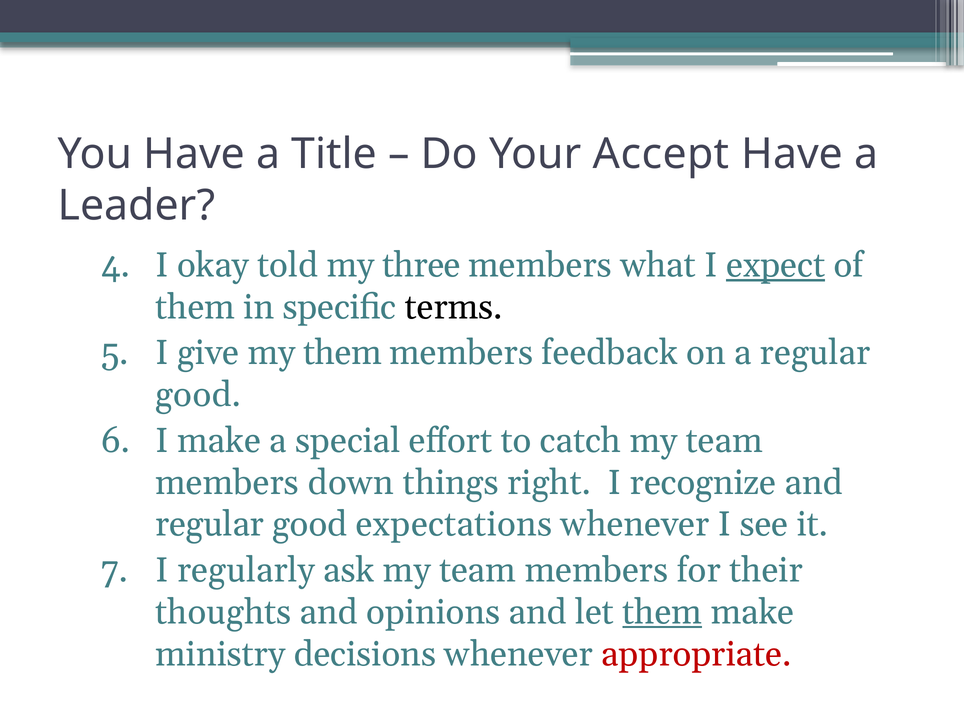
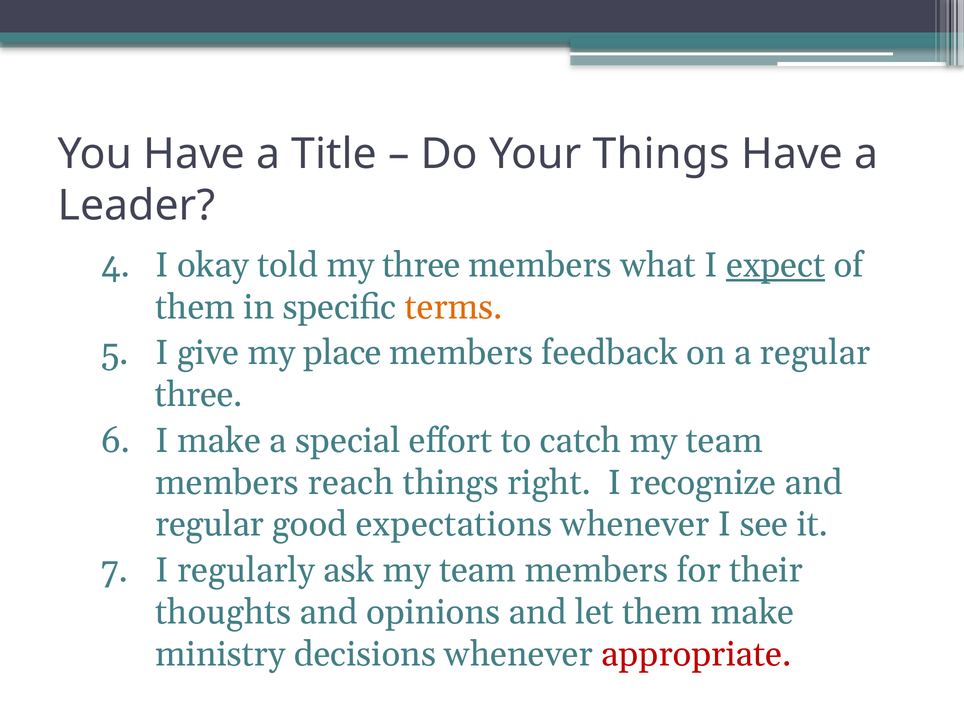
Your Accept: Accept -> Things (661, 154)
terms colour: black -> orange (454, 307)
my them: them -> place (343, 353)
good: good -> three (199, 395)
down: down -> reach (351, 483)
them underline: present -> none (662, 612)
